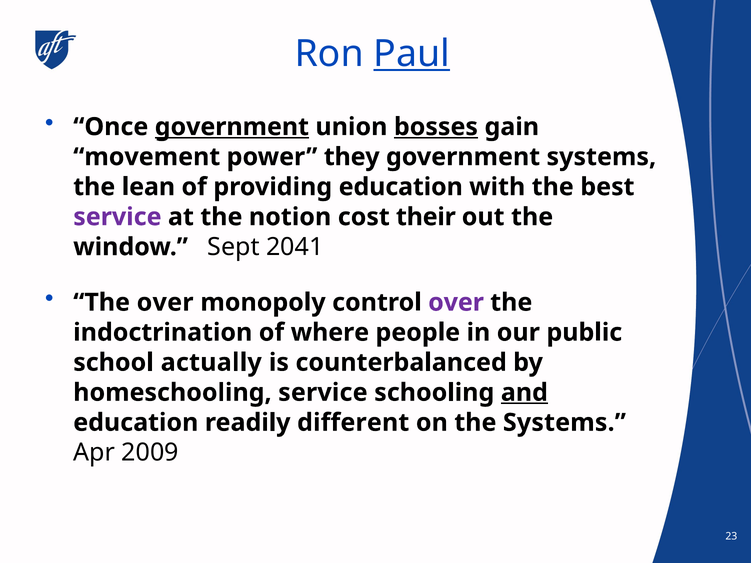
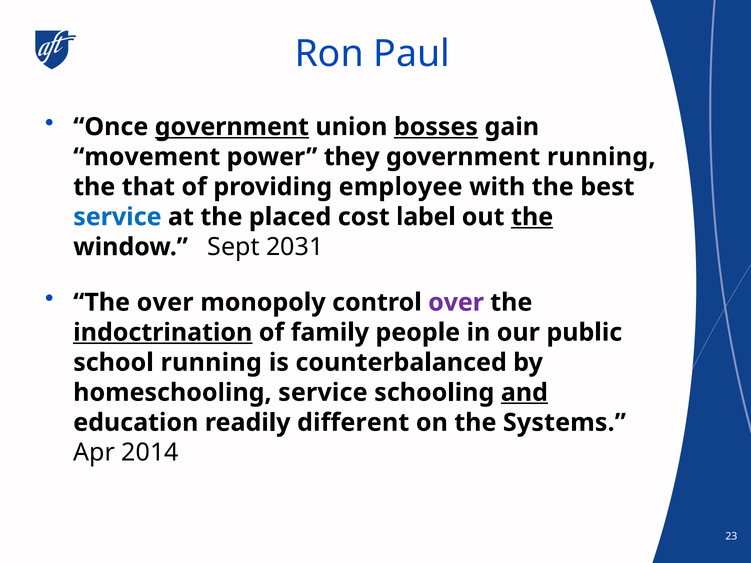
Paul underline: present -> none (412, 54)
government systems: systems -> running (601, 157)
lean: lean -> that (148, 187)
providing education: education -> employee (401, 187)
service colour: purple -> blue (117, 217)
notion: notion -> placed (290, 217)
their: their -> label (426, 217)
the underline: none -> present (532, 217)
2041: 2041 -> 2031 (295, 247)
indoctrination underline: none -> present (163, 333)
where: where -> family (330, 333)
school actually: actually -> running (211, 363)
2009: 2009 -> 2014 (150, 453)
